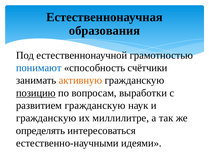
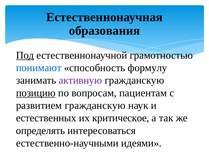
Под underline: none -> present (25, 55)
счётчики: счётчики -> формулу (147, 68)
активную colour: orange -> purple (80, 80)
выработки: выработки -> пациентам (143, 93)
гражданскую: гражданскую -> естественных (46, 118)
миллилитре: миллилитре -> критическое (121, 118)
